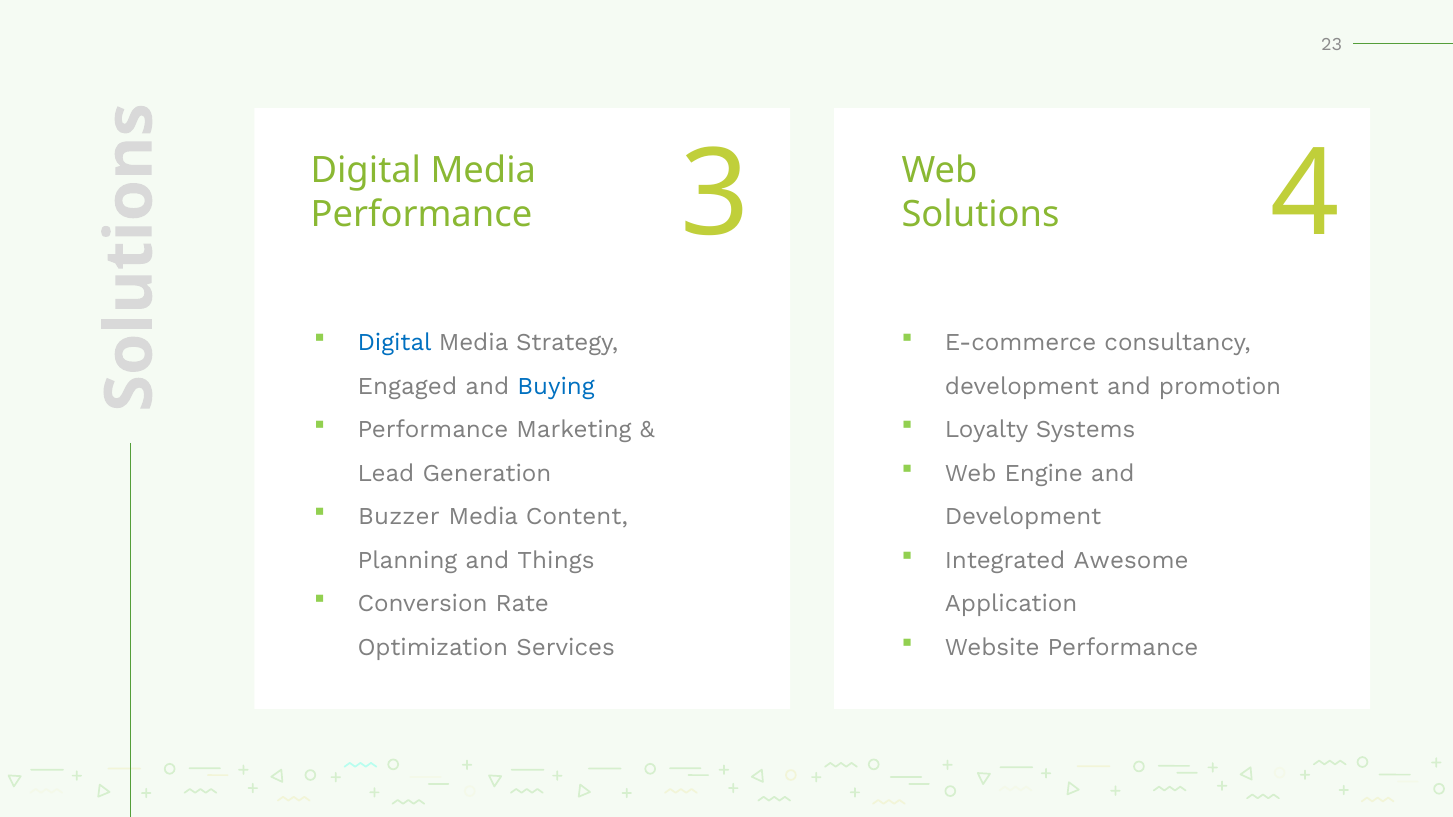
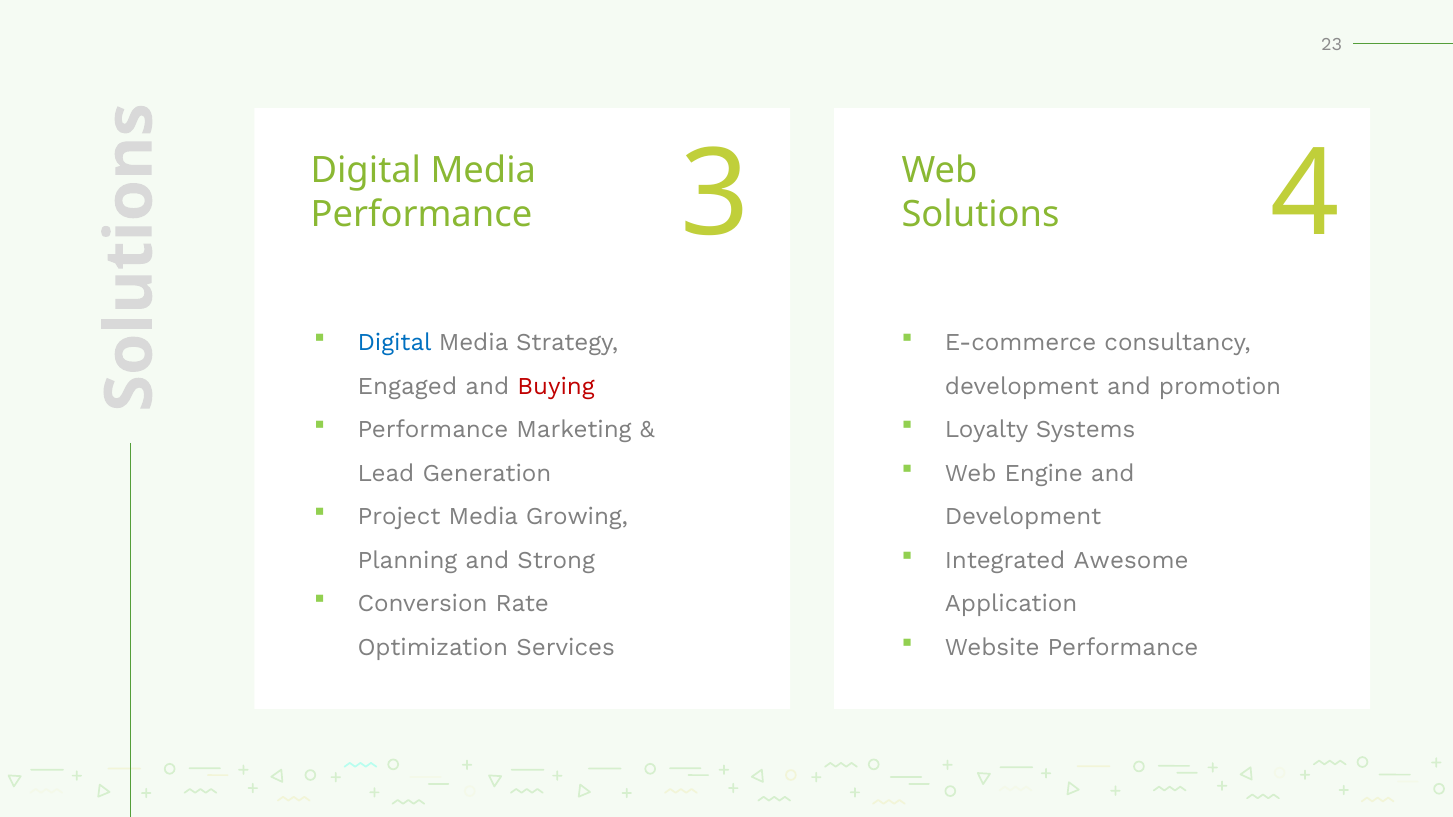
Buying colour: blue -> red (556, 386)
Buzzer: Buzzer -> Project (399, 517)
Content: Content -> Growing (577, 517)
Things: Things -> Strong (556, 561)
